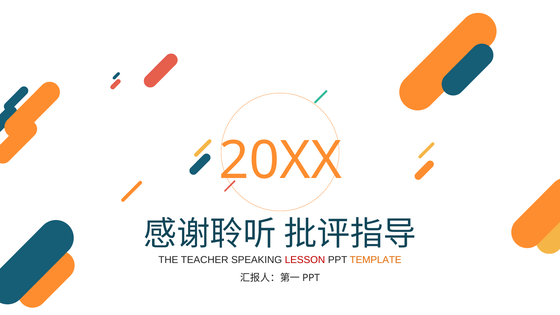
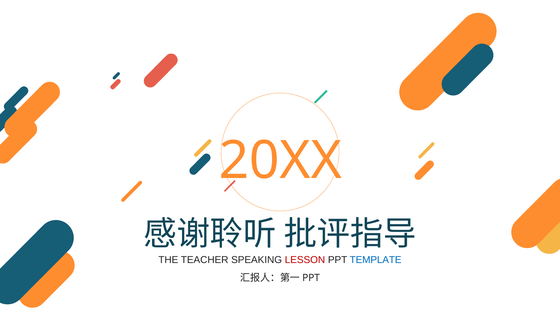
TEMPLATE colour: orange -> blue (376, 260)
